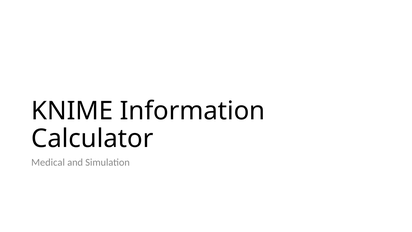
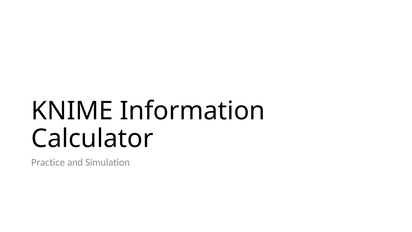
Medical: Medical -> Practice (48, 162)
